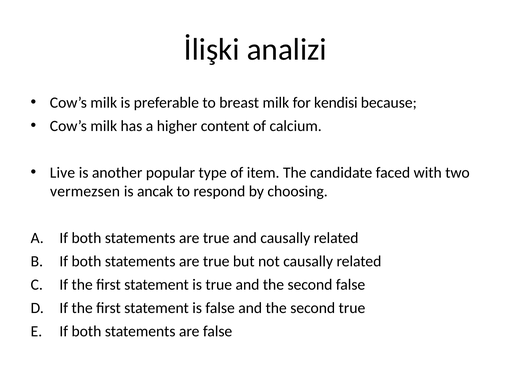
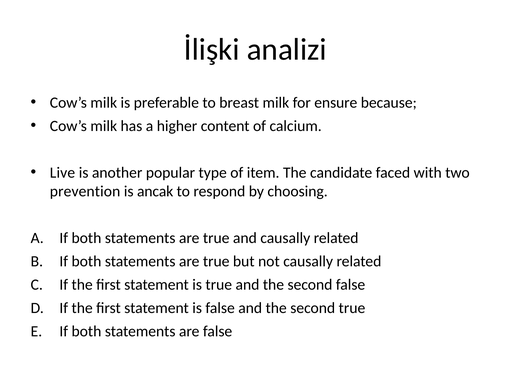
kendisi: kendisi -> ensure (336, 102)
vermezsen: vermezsen -> prevention (85, 191)
